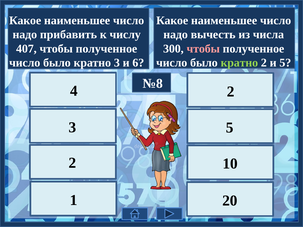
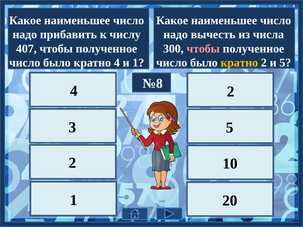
кратно 3: 3 -> 4 (117, 63)
и 6: 6 -> 1 (138, 63)
кратно colour: light green -> yellow (239, 63)
